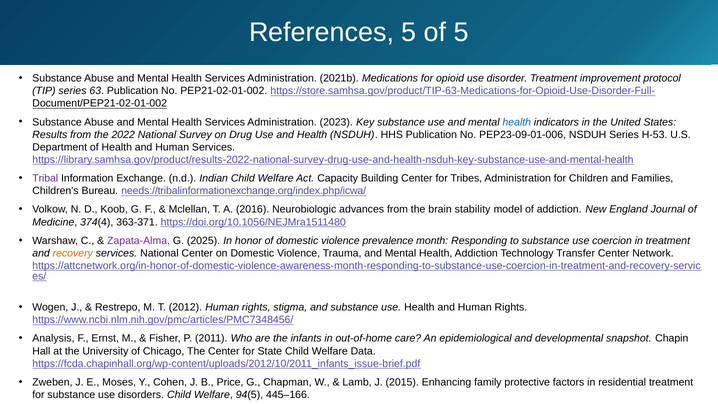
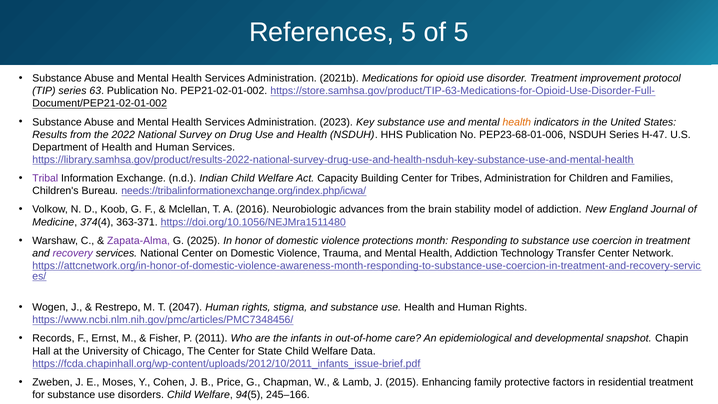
health colour: blue -> orange (517, 122)
PEP23-09-01-006: PEP23-09-01-006 -> PEP23-68-01-006 (523, 135)
H-53: H-53 -> H-47 (655, 135)
prevalence: prevalence -> protections (388, 241)
recovery colour: orange -> purple (73, 253)
2012: 2012 -> 2047 (185, 307)
Analysis: Analysis -> Records (53, 338)
445–166: 445–166 -> 245–166 (288, 395)
